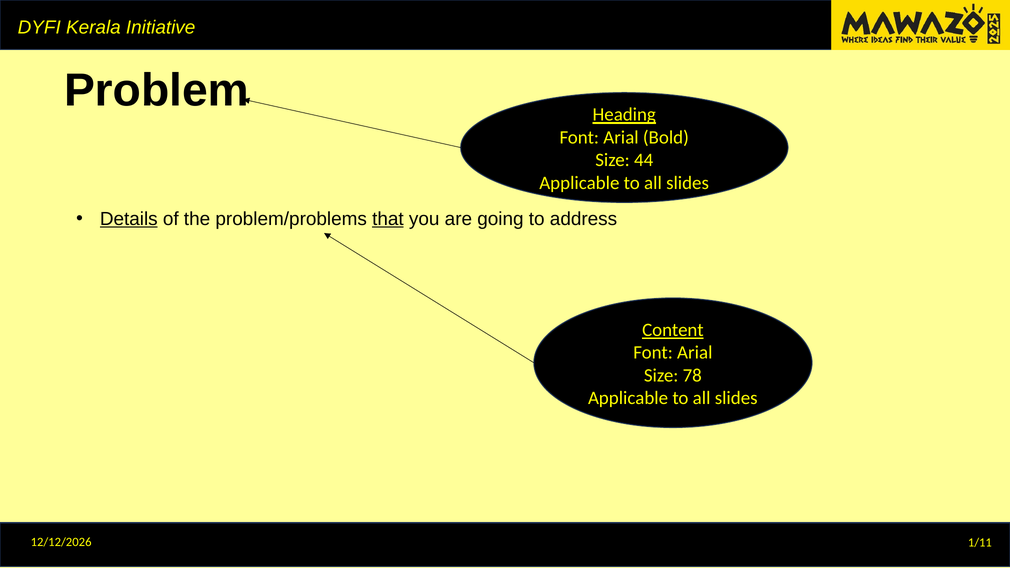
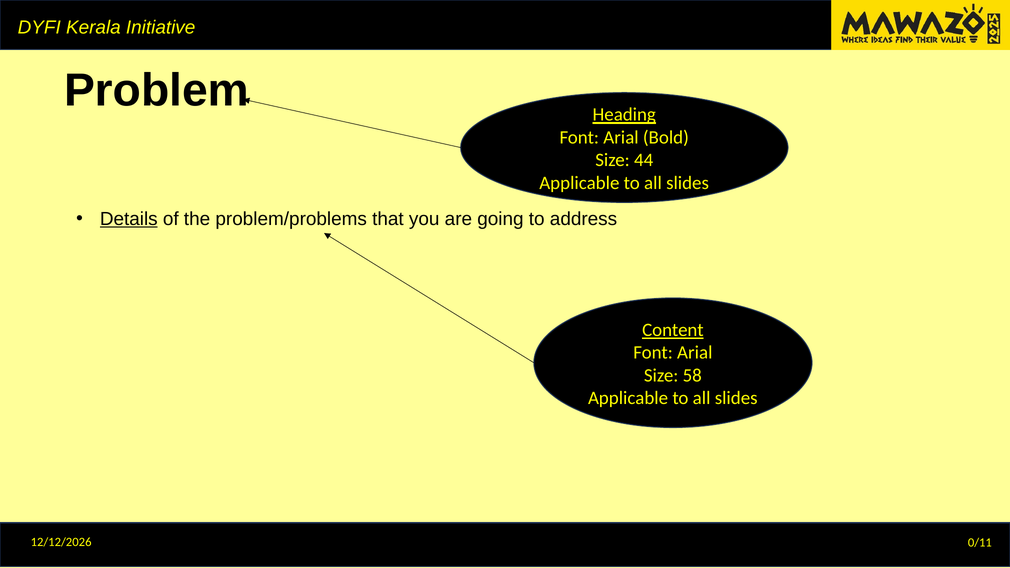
that underline: present -> none (388, 219)
78: 78 -> 58 (692, 376)
1/11: 1/11 -> 0/11 (980, 543)
